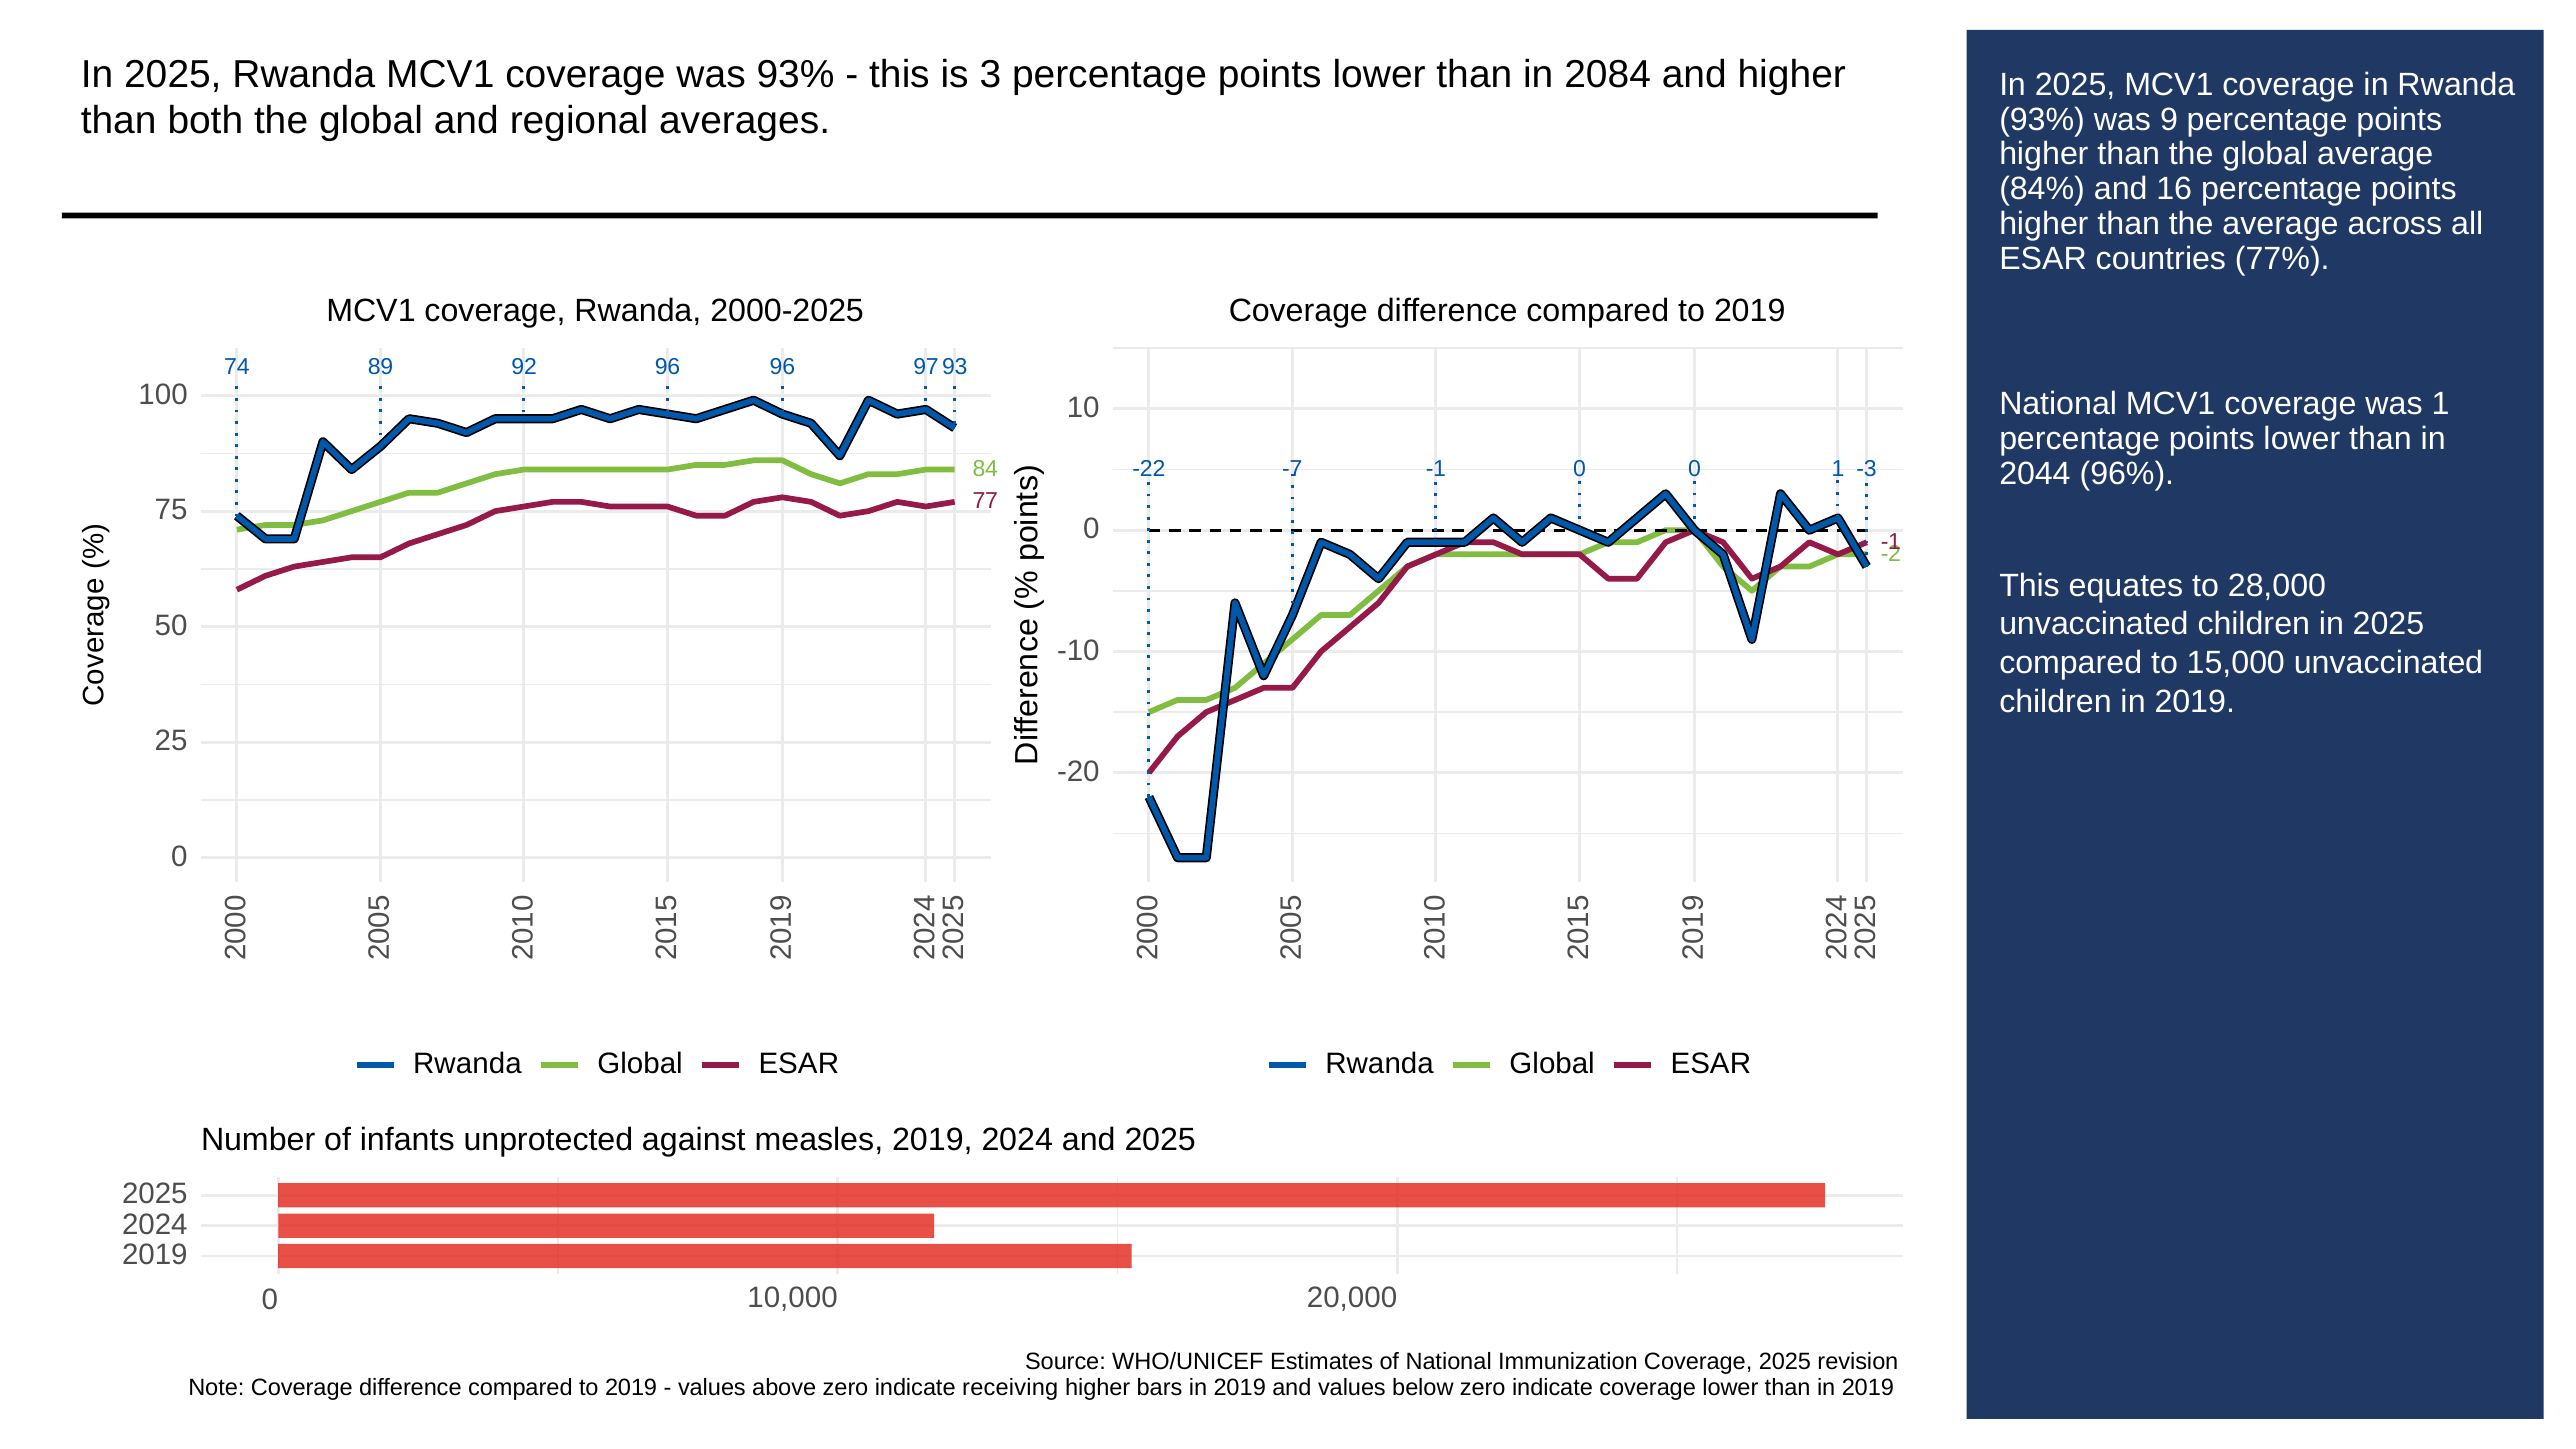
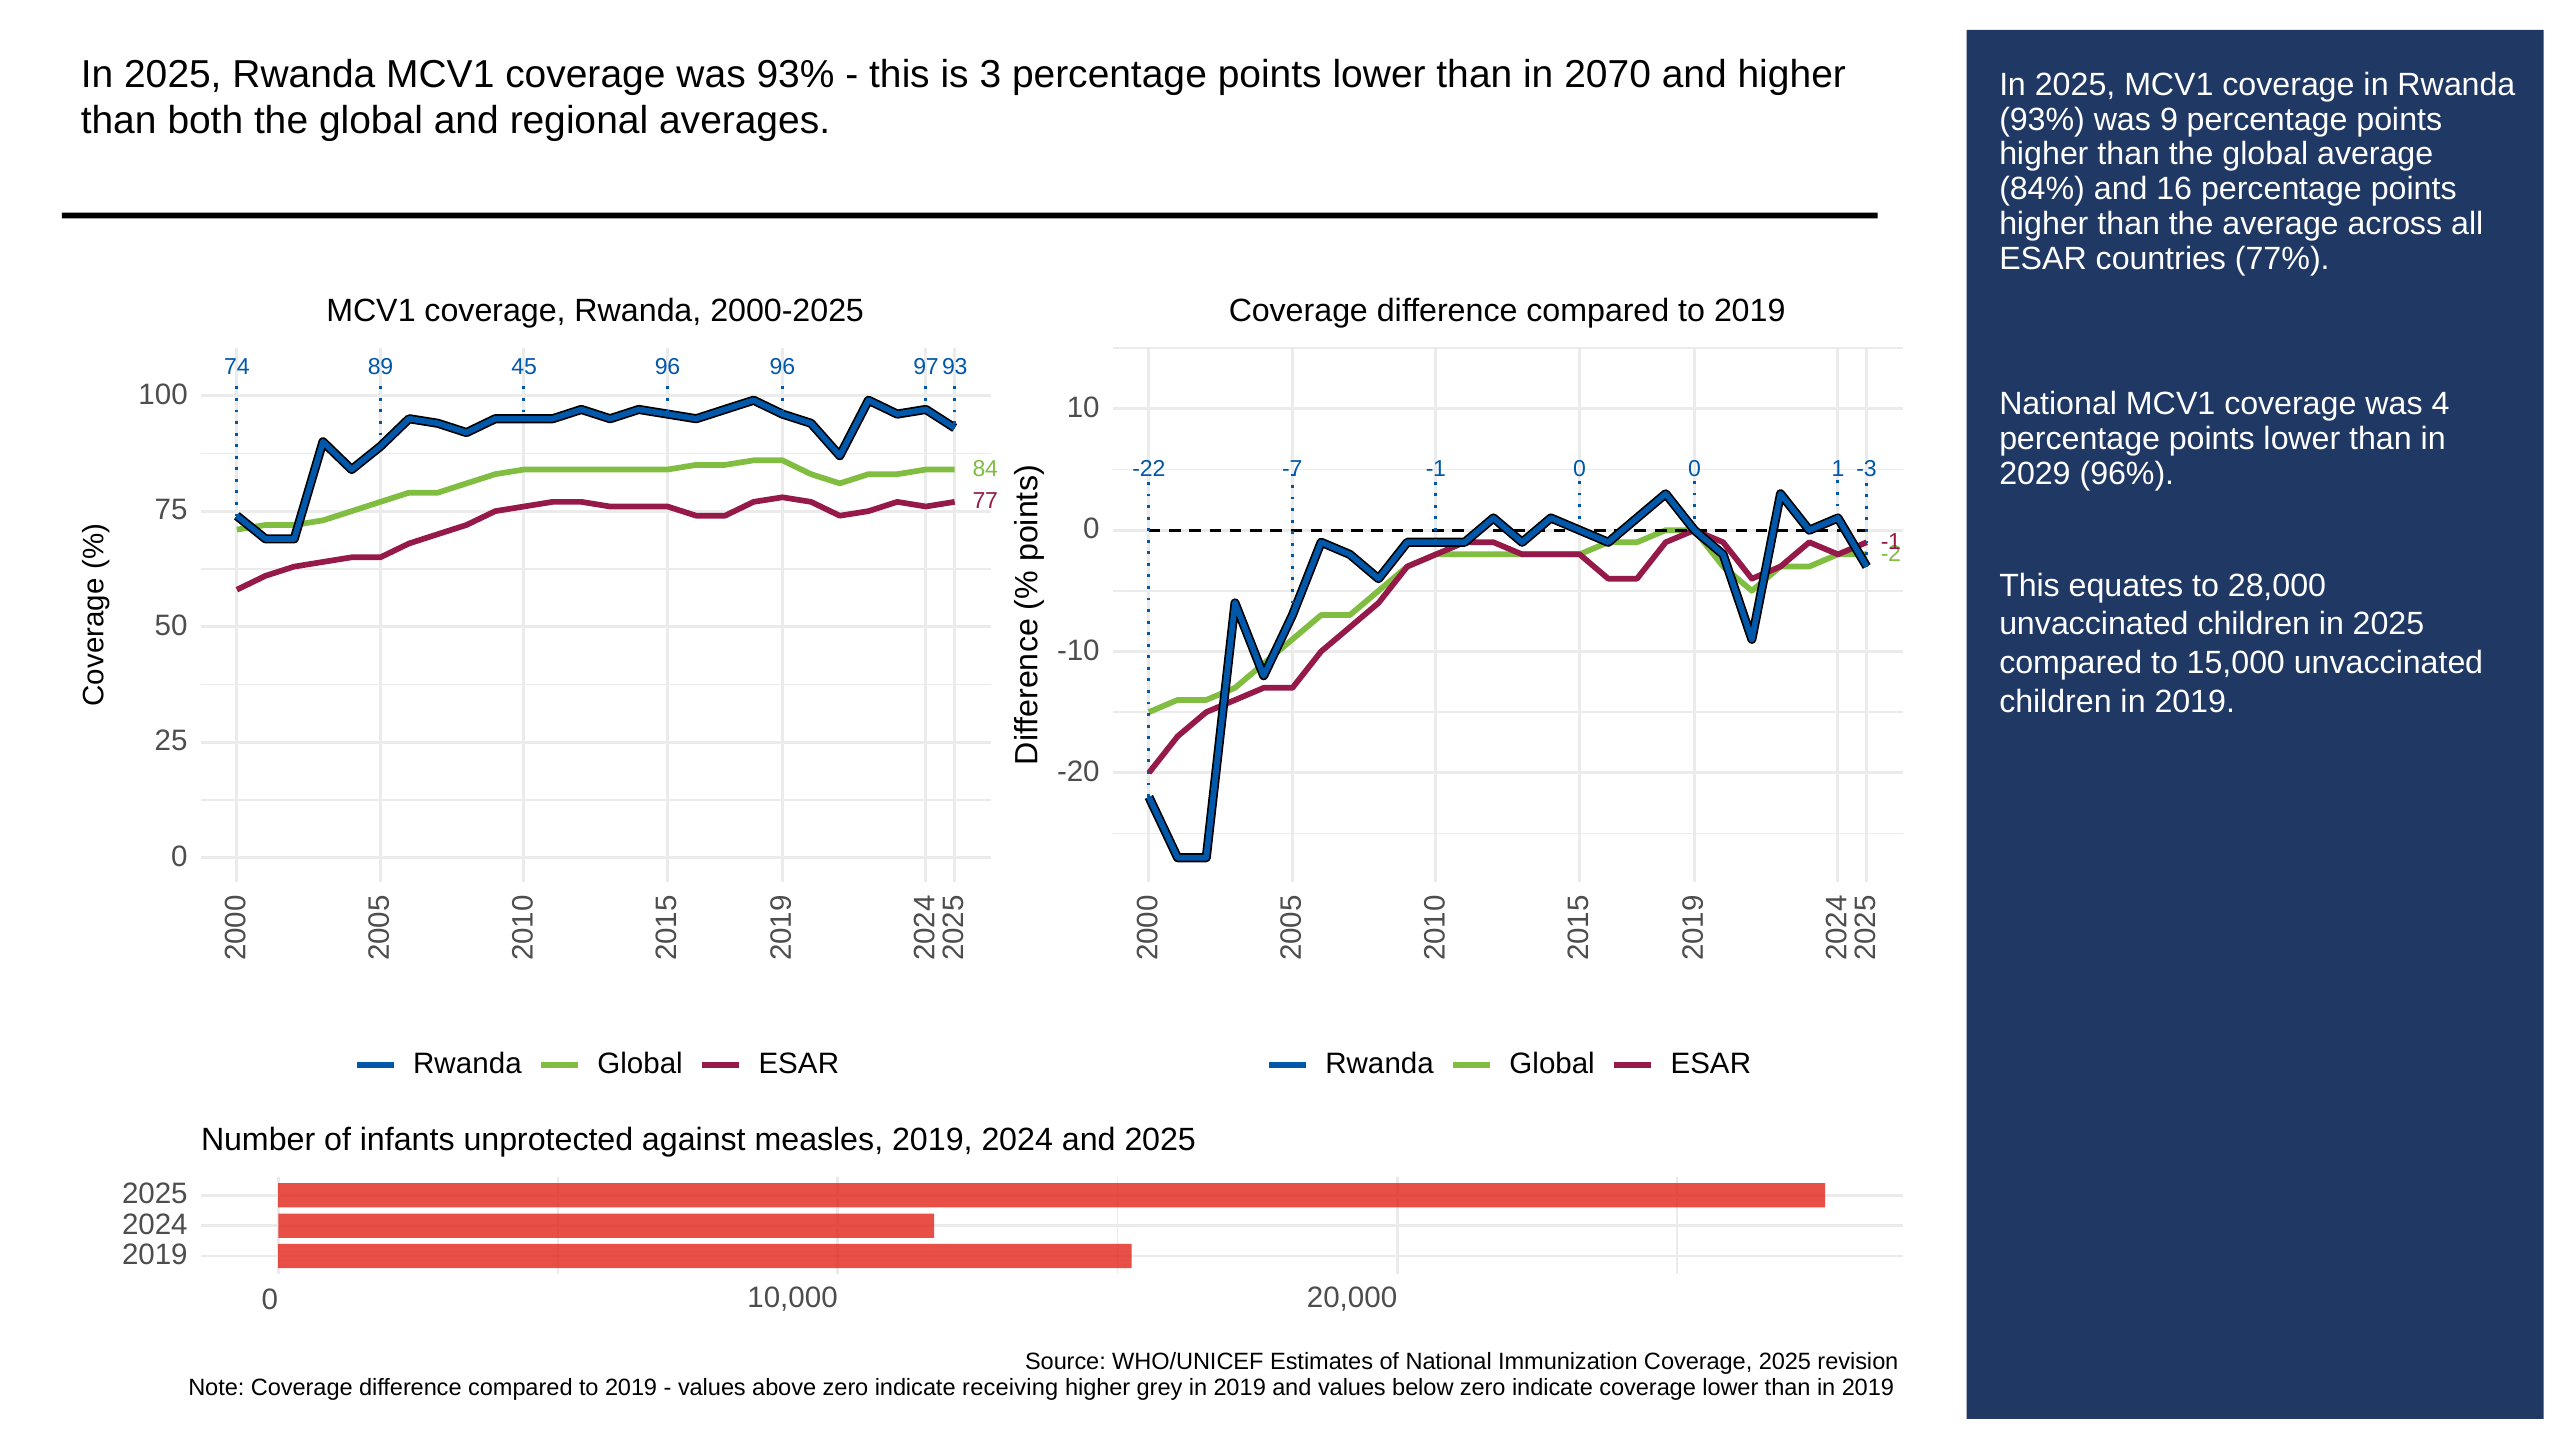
2084: 2084 -> 2070 (1608, 74)
92: 92 -> 45 (524, 367)
was 1: 1 -> 4 (2440, 404)
2044: 2044 -> 2029 (2035, 474)
bars: bars -> grey (1160, 1387)
